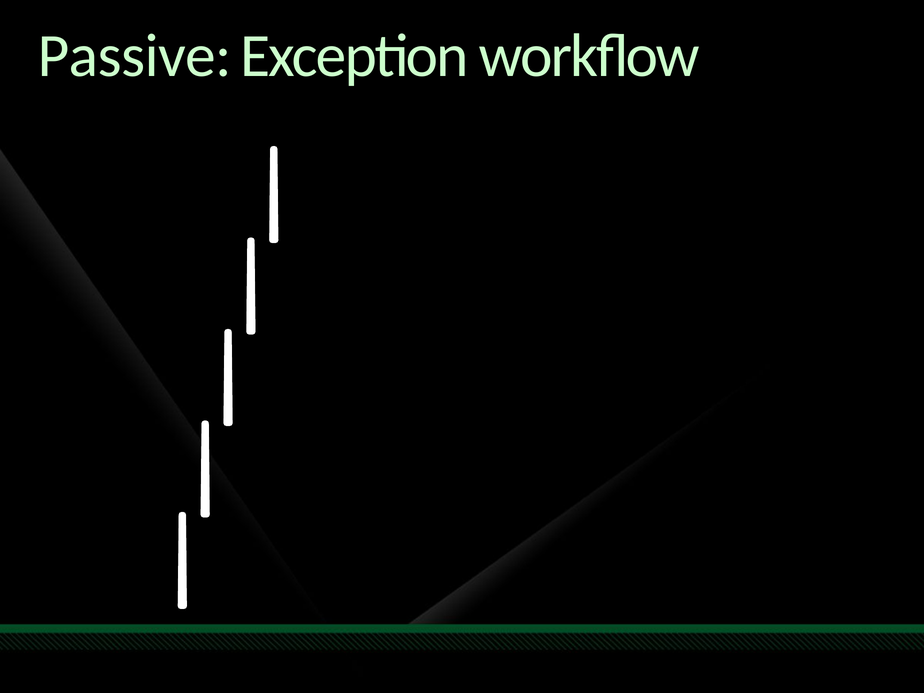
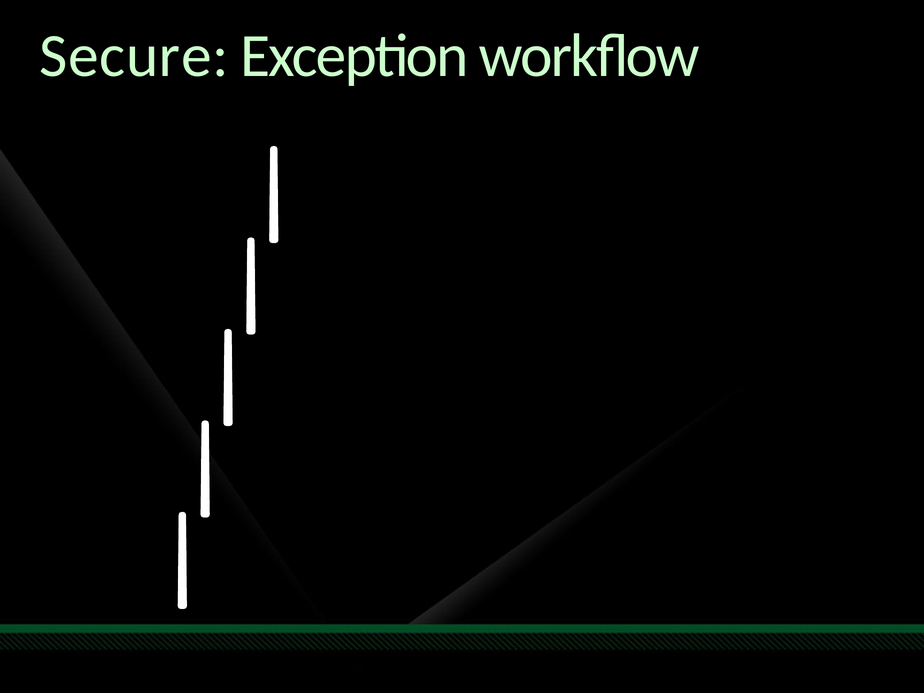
Passive: Passive -> Secure (134, 56)
